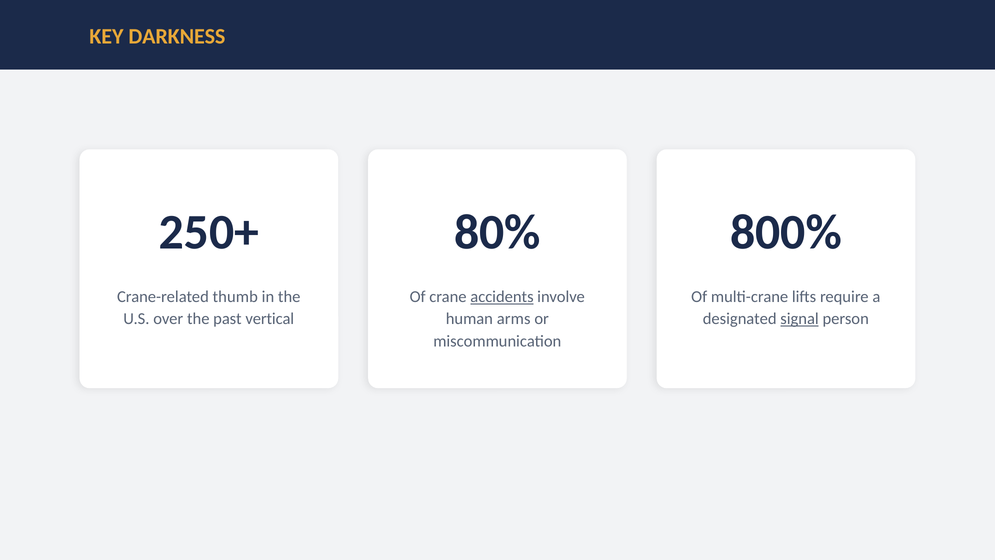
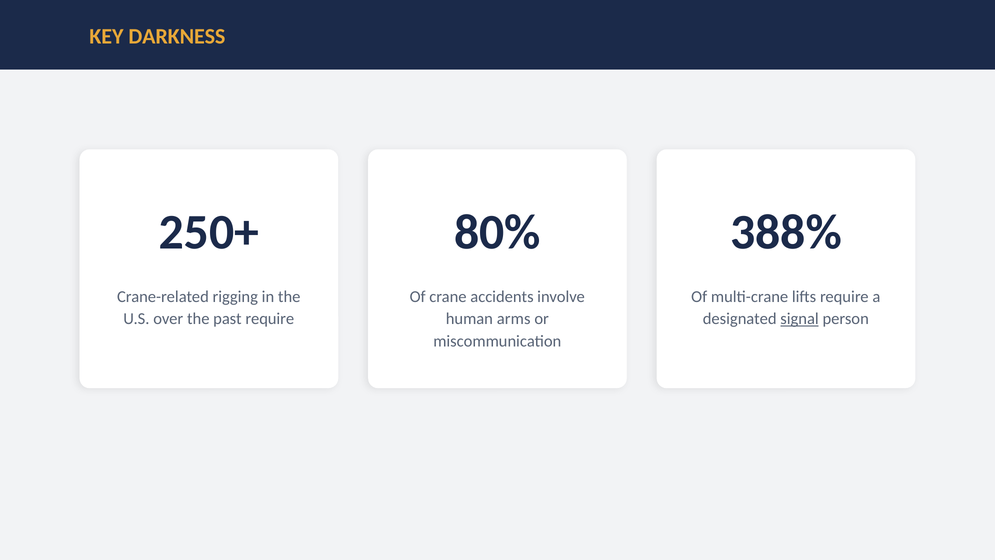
800%: 800% -> 388% (786, 232)
thumb: thumb -> rigging (235, 297)
accidents underline: present -> none (502, 297)
past vertical: vertical -> require (270, 319)
